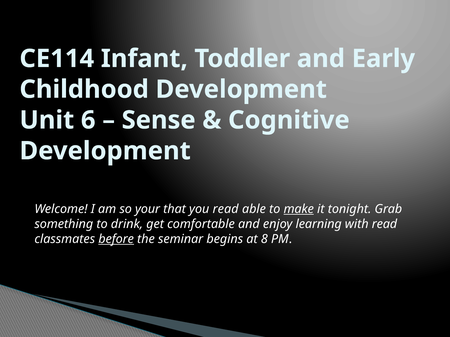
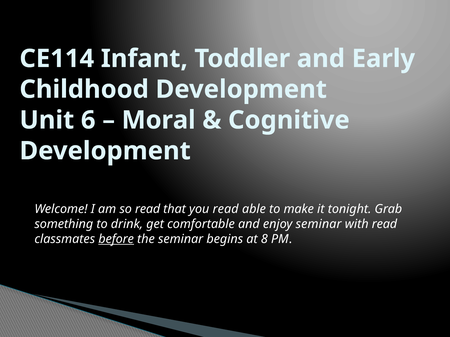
Sense: Sense -> Moral (159, 120)
so your: your -> read (148, 209)
make underline: present -> none (299, 209)
enjoy learning: learning -> seminar (319, 224)
